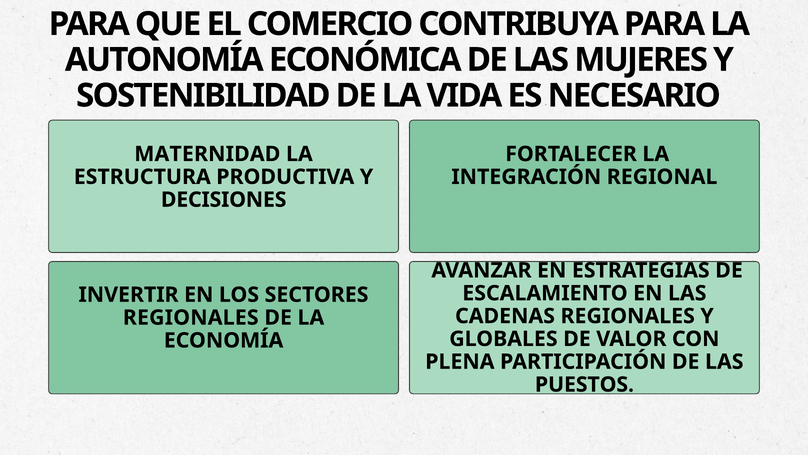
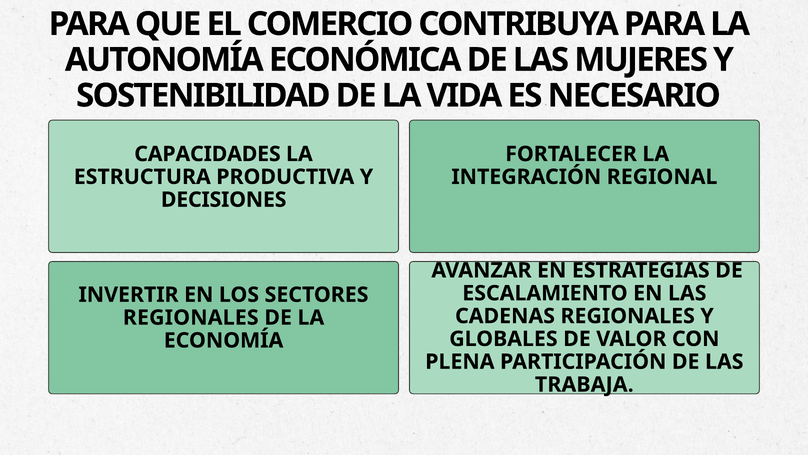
MATERNIDAD: MATERNIDAD -> CAPACIDADES (207, 154)
PUESTOS: PUESTOS -> TRABAJA (584, 384)
